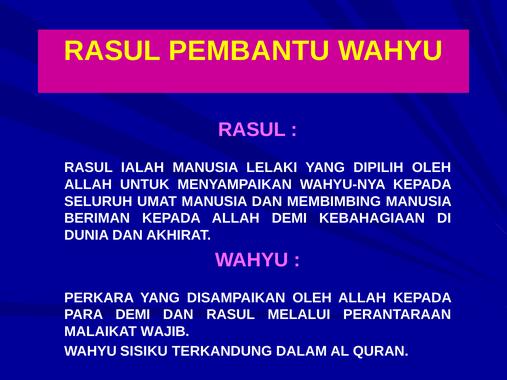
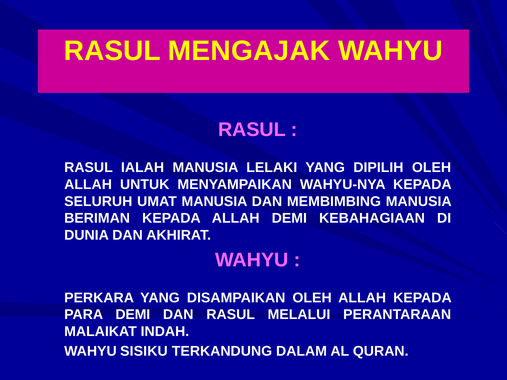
PEMBANTU: PEMBANTU -> MENGAJAK (249, 51)
WAJIB: WAJIB -> INDAH (165, 332)
